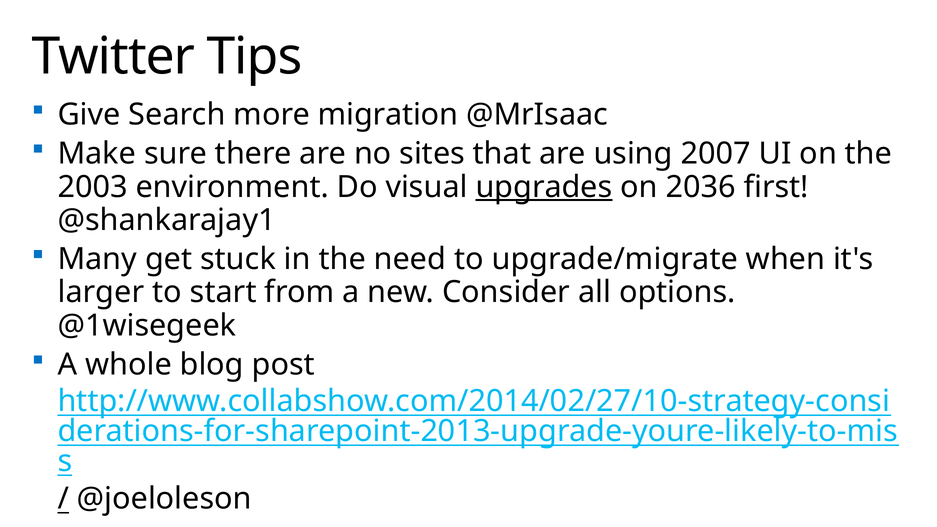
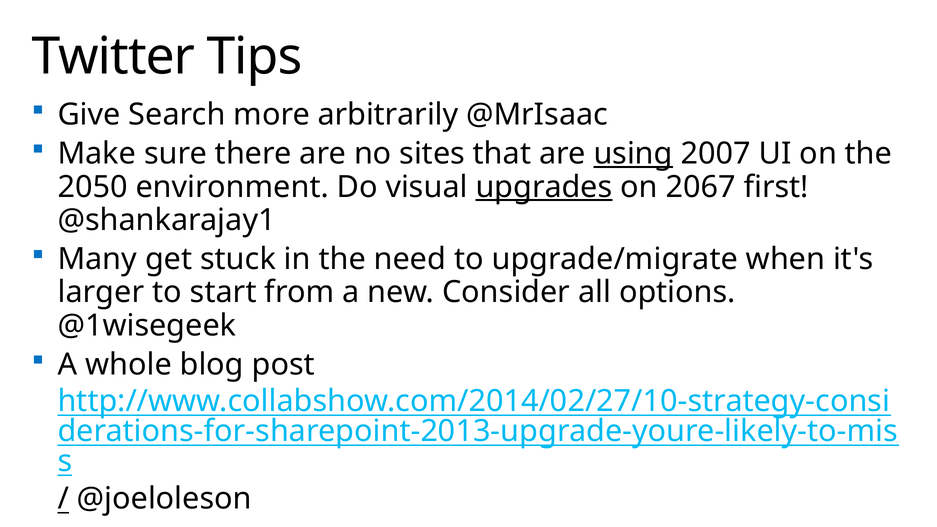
migration: migration -> arbitrarily (388, 115)
using underline: none -> present (633, 154)
2003: 2003 -> 2050 (93, 187)
2036: 2036 -> 2067 (701, 187)
